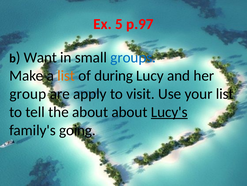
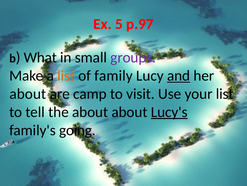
Want: Want -> What (40, 57)
groups colour: blue -> purple (133, 57)
during: during -> family (114, 75)
and underline: none -> present (179, 75)
group: group -> about (28, 93)
apply: apply -> camp (90, 93)
